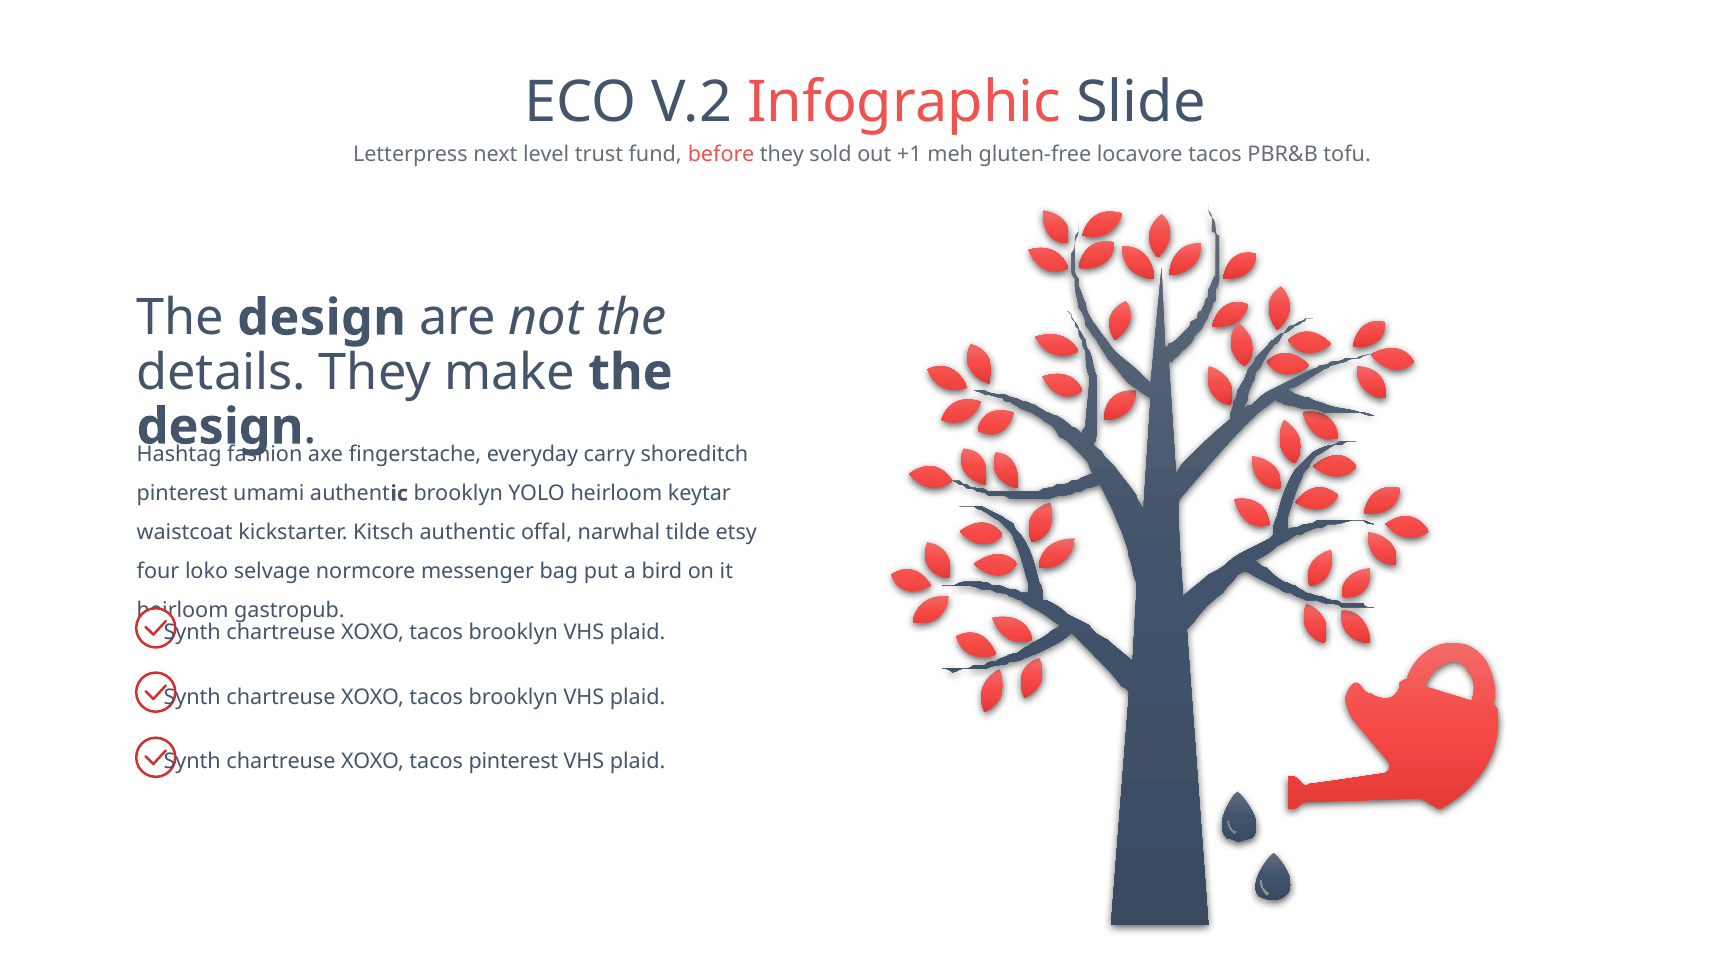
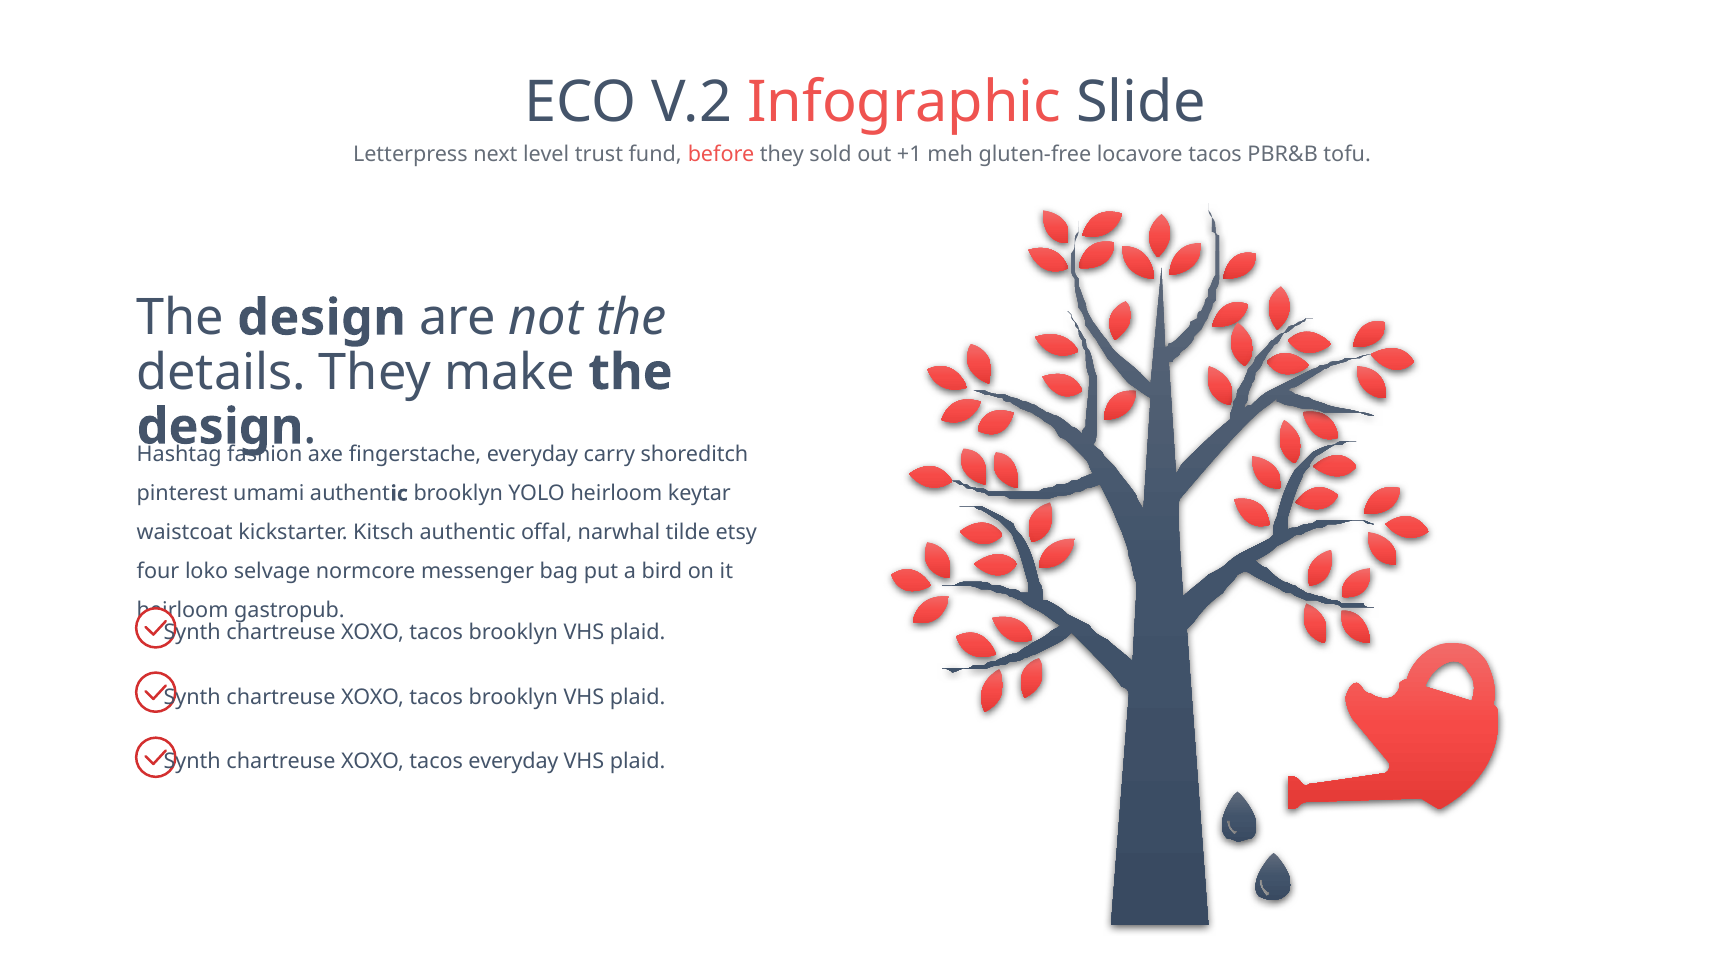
tacos pinterest: pinterest -> everyday (513, 761)
